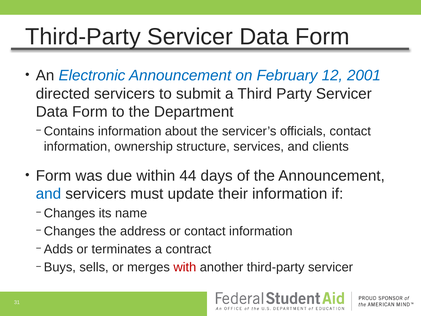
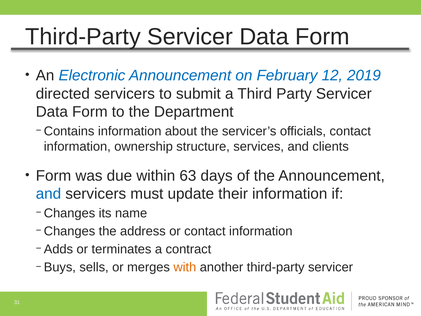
2001: 2001 -> 2019 (364, 75)
44: 44 -> 63 (188, 176)
with colour: red -> orange (185, 267)
